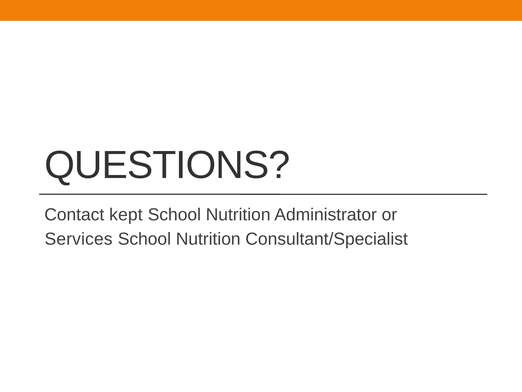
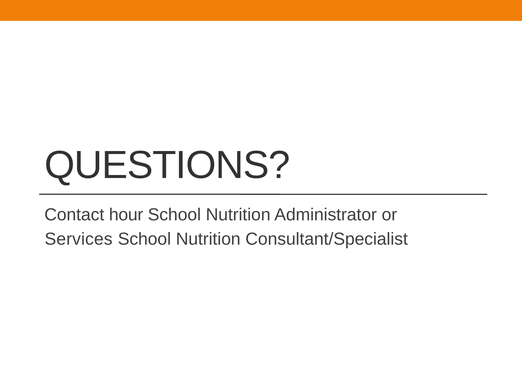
kept: kept -> hour (126, 214)
